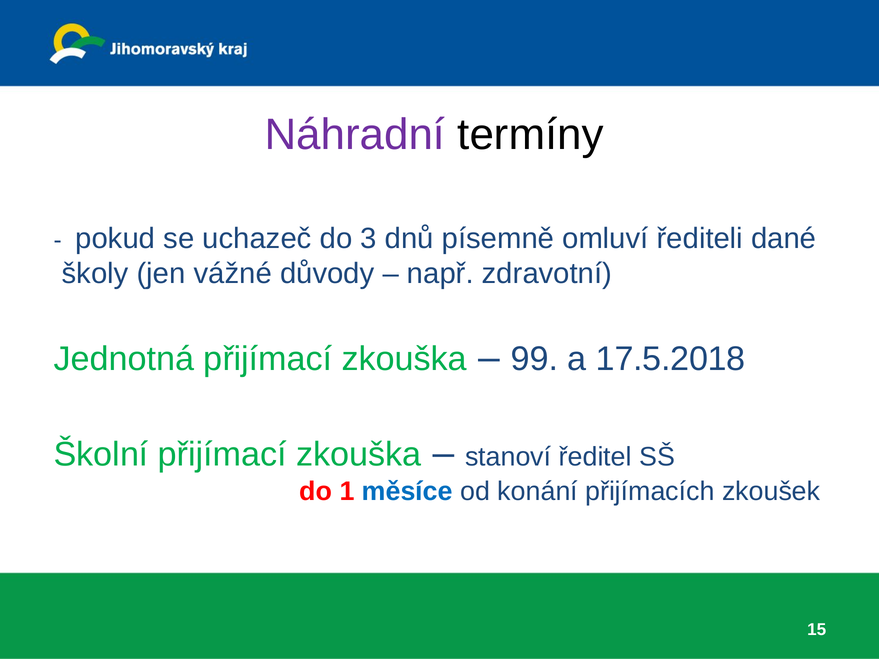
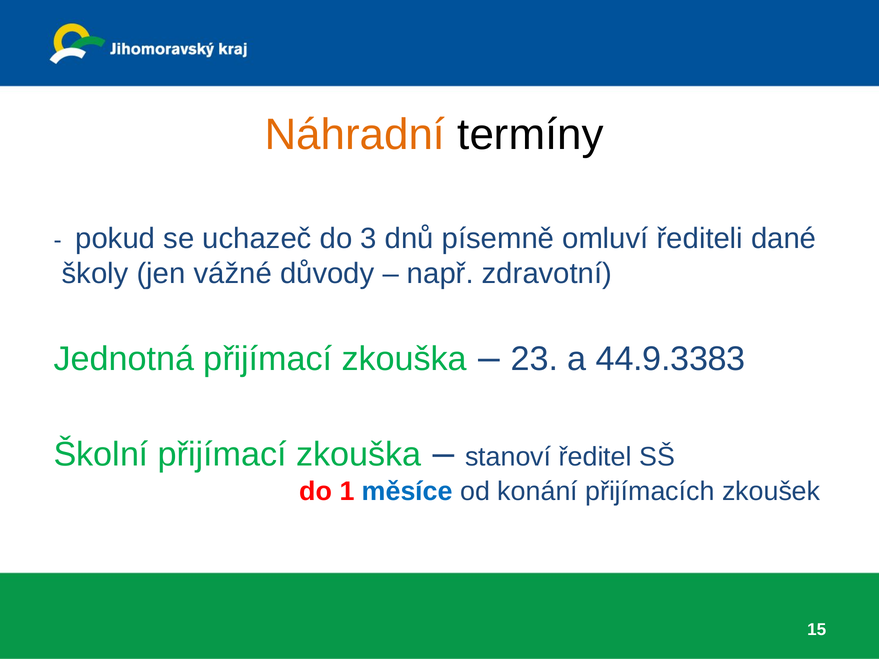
Náhradní colour: purple -> orange (355, 135)
99: 99 -> 23 (534, 359)
17.5.2018: 17.5.2018 -> 44.9.3383 (671, 359)
